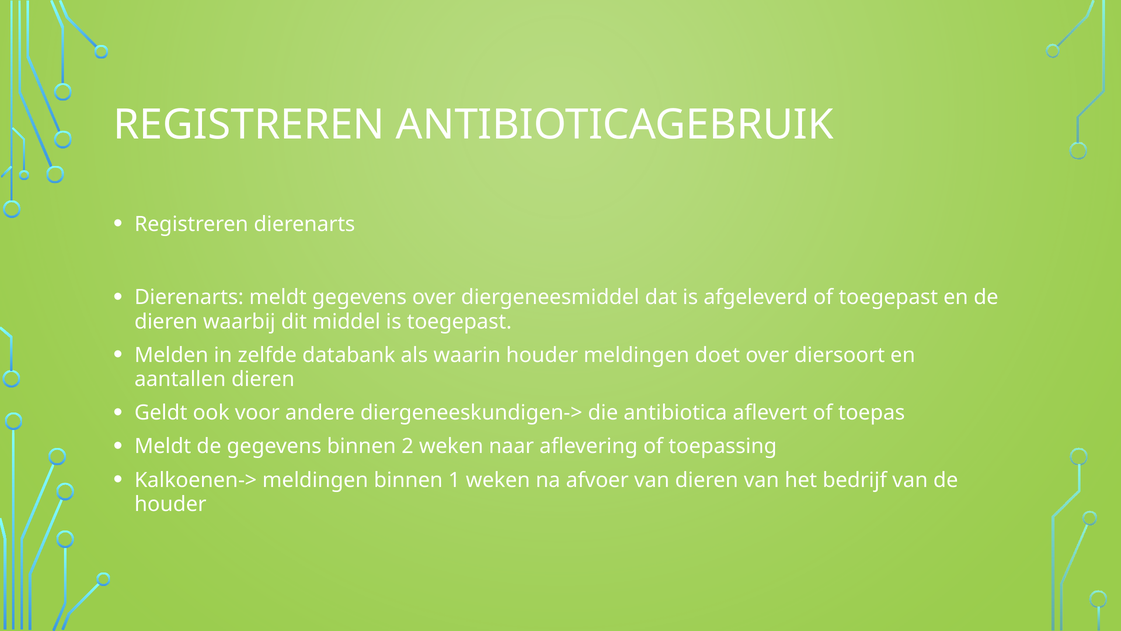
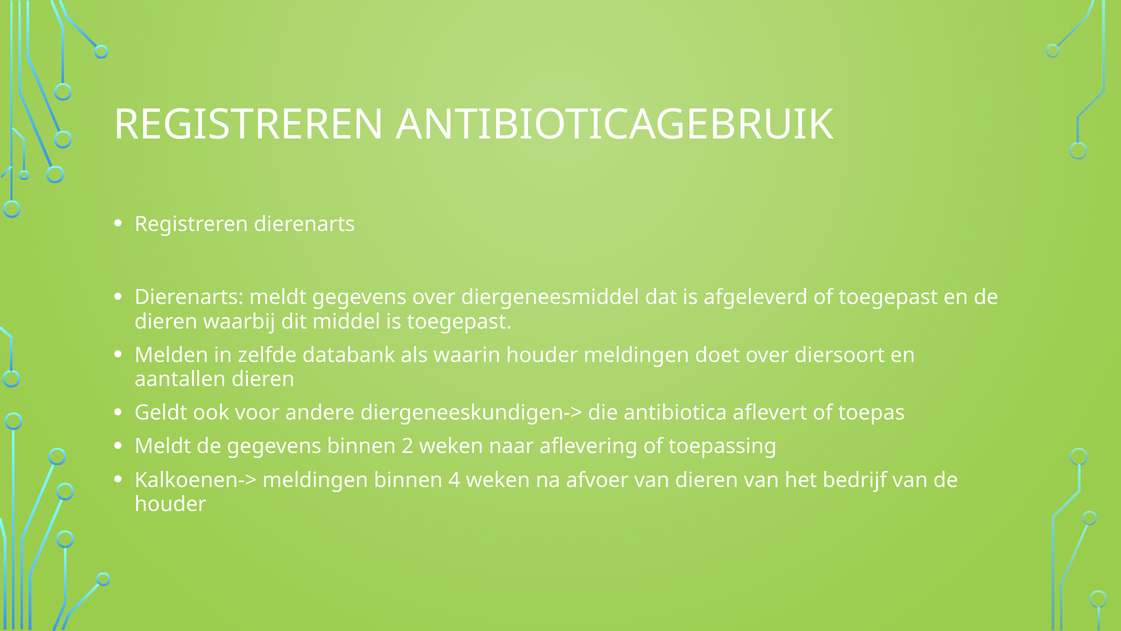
1: 1 -> 4 (454, 480)
